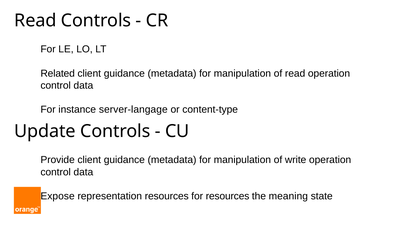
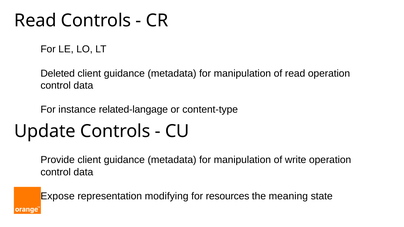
Related: Related -> Deleted (58, 73)
server-langage: server-langage -> related-langage (133, 110)
representation resources: resources -> modifying (167, 196)
